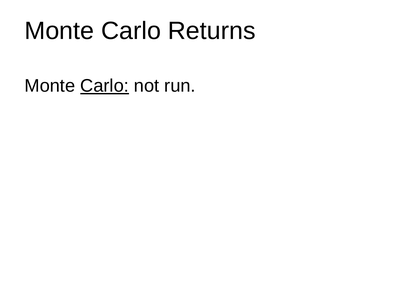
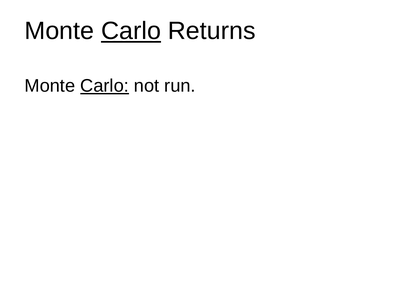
Carlo underline: none -> present (131, 31)
